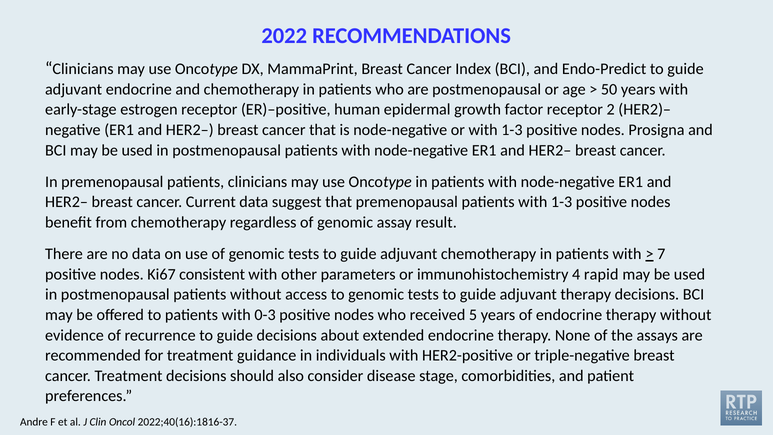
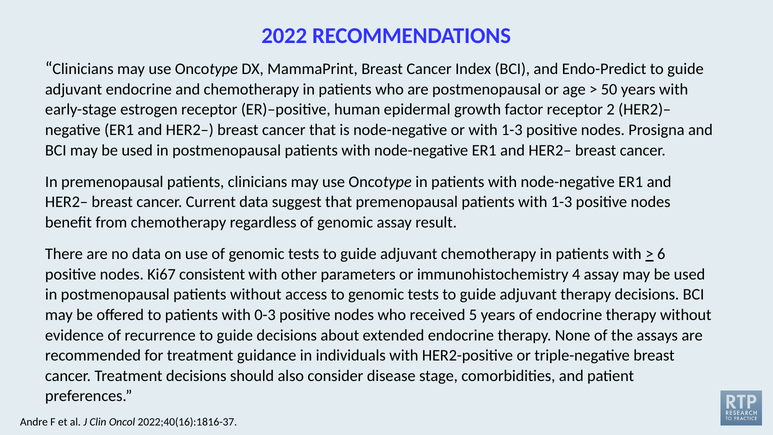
7: 7 -> 6 (661, 254)
4 rapid: rapid -> assay (601, 274)
